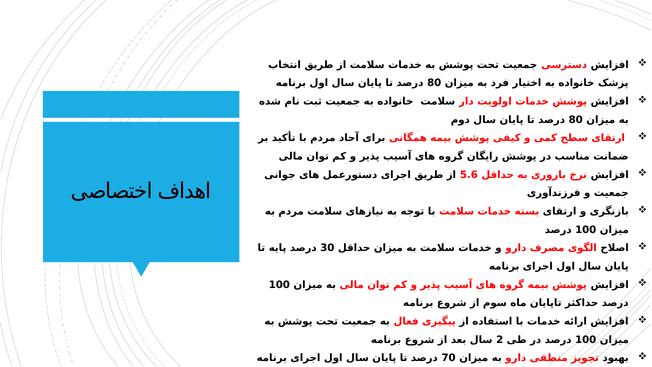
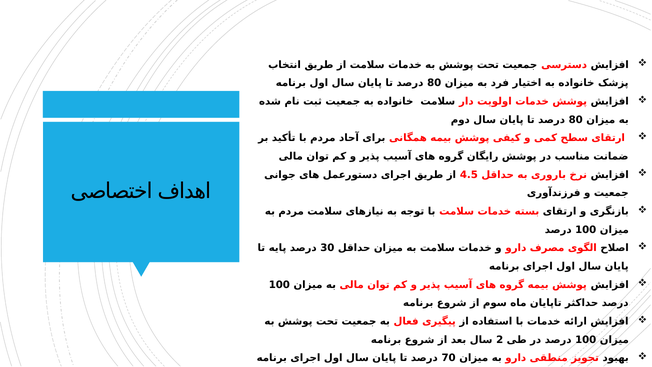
5.6: 5.6 -> 4.5 (469, 175)
